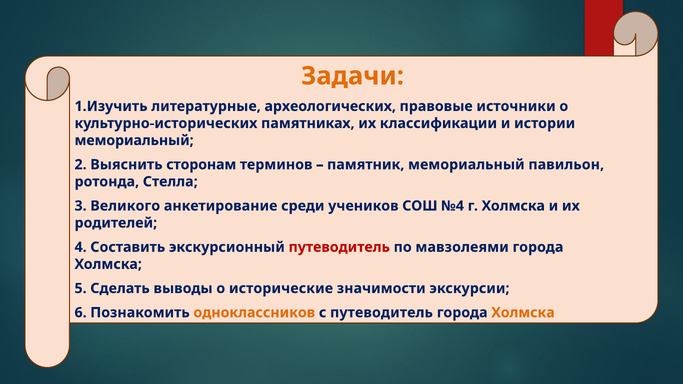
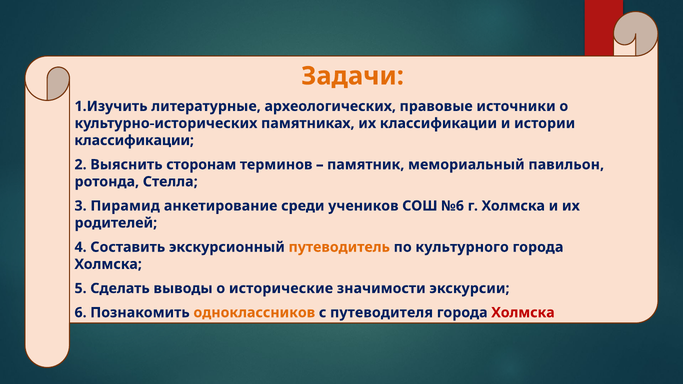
мемориальный: мемориальный -> классификации (134, 140)
Великого: Великого -> Пирамид (125, 206)
№4: №4 -> №6 (453, 206)
путеводитель colour: red -> orange (339, 247)
мавзолеями: мавзолеями -> культурного (462, 247)
с путеводитель: путеводитель -> путеводителя (382, 313)
Холмска colour: orange -> red (523, 313)
